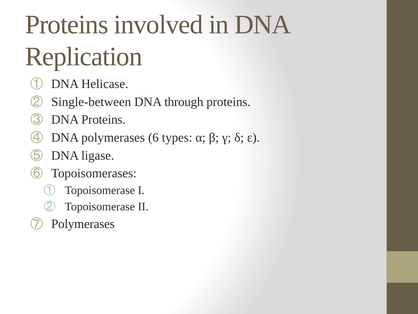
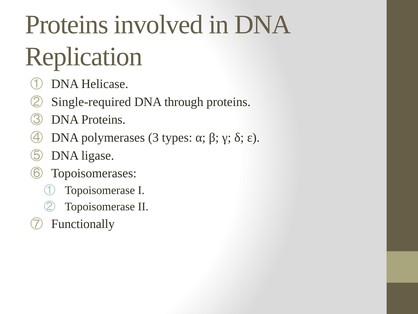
Single-between: Single-between -> Single-required (91, 102)
6: 6 -> 3 (153, 137)
Polymerases: Polymerases -> Functionally (83, 224)
